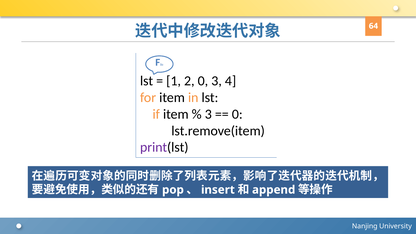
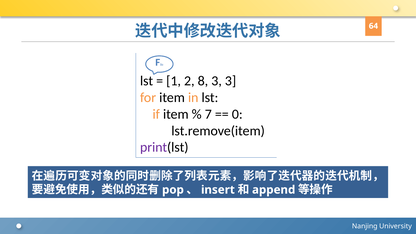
2 0: 0 -> 8 (203, 81)
3 4: 4 -> 3 (231, 81)
3: 3 -> 7 (208, 114)
